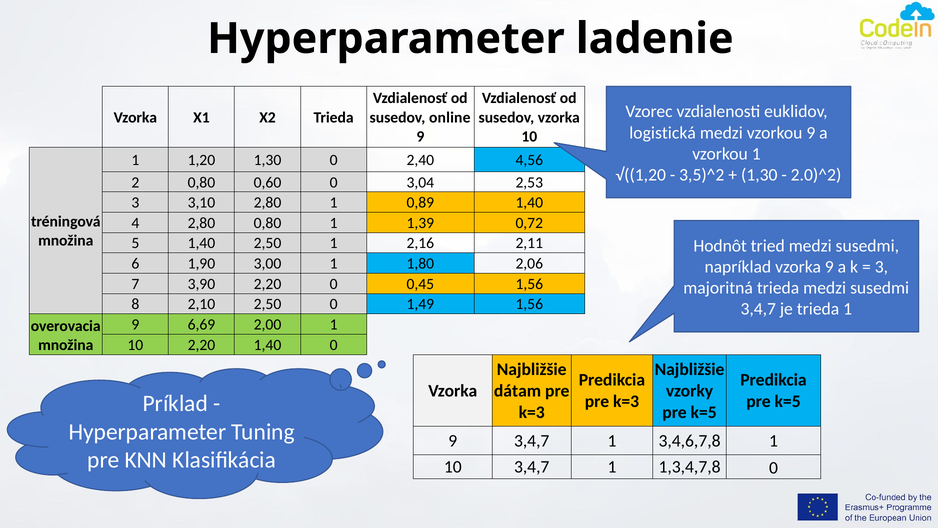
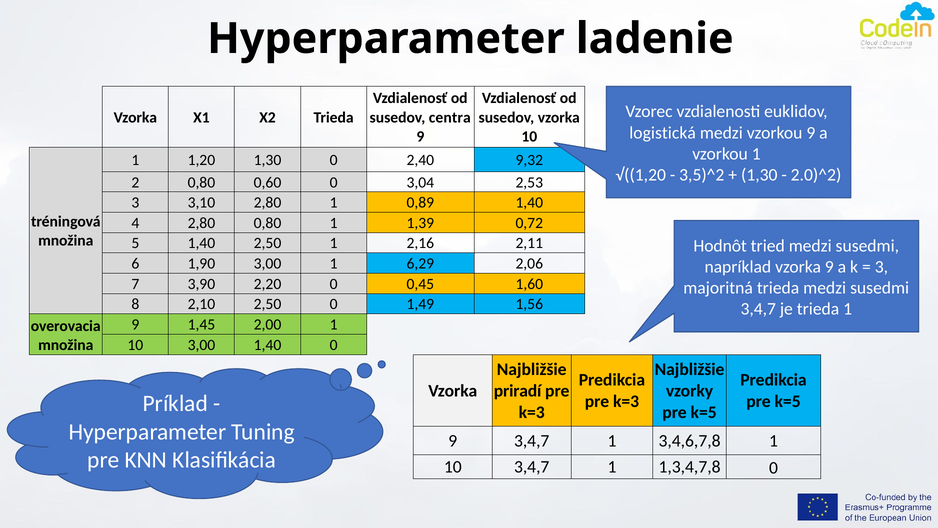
online: online -> centra (450, 117)
4,56: 4,56 -> 9,32 (529, 160)
1,80: 1,80 -> 6,29 (420, 263)
0,45 1,56: 1,56 -> 1,60 (529, 284)
6,69: 6,69 -> 1,45 (201, 324)
10 2,20: 2,20 -> 3,00 (201, 345)
dátam: dátam -> priradí (518, 391)
